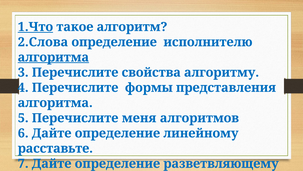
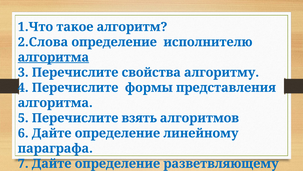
1.Что underline: present -> none (35, 27)
меня: меня -> взять (139, 118)
расставьте: расставьте -> параграфа (55, 148)
